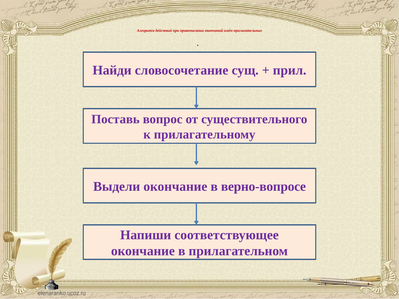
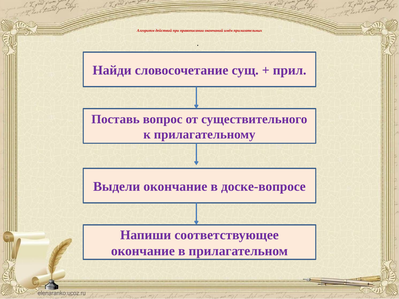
верно-вопросе: верно-вопросе -> доске-вопросе (263, 187)
